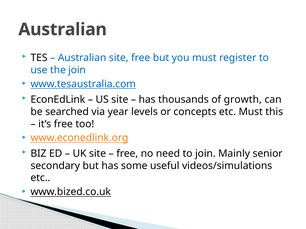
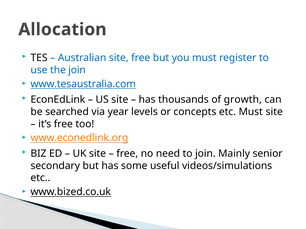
Australian: Australian -> Allocation (62, 30)
Must this: this -> site (274, 112)
